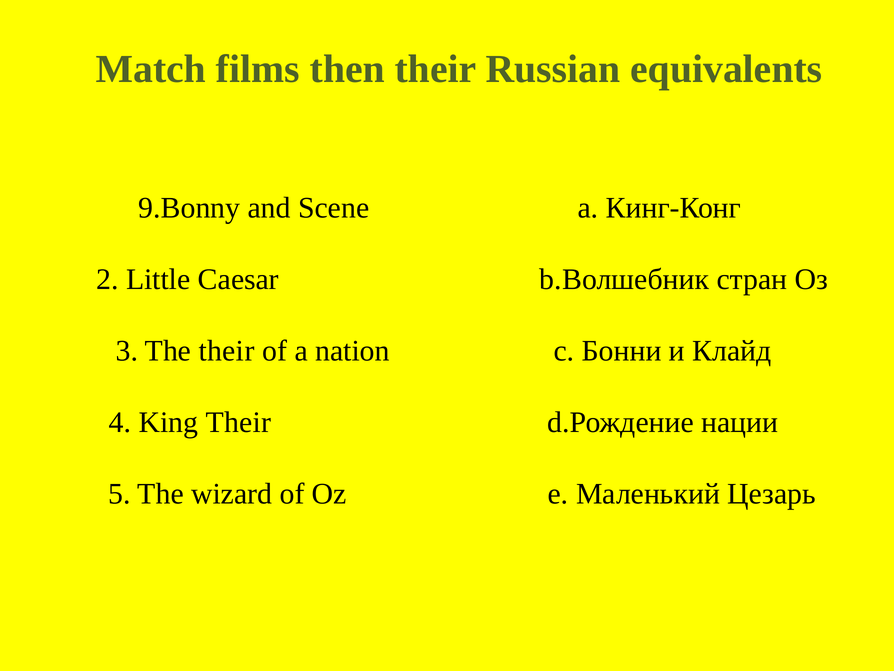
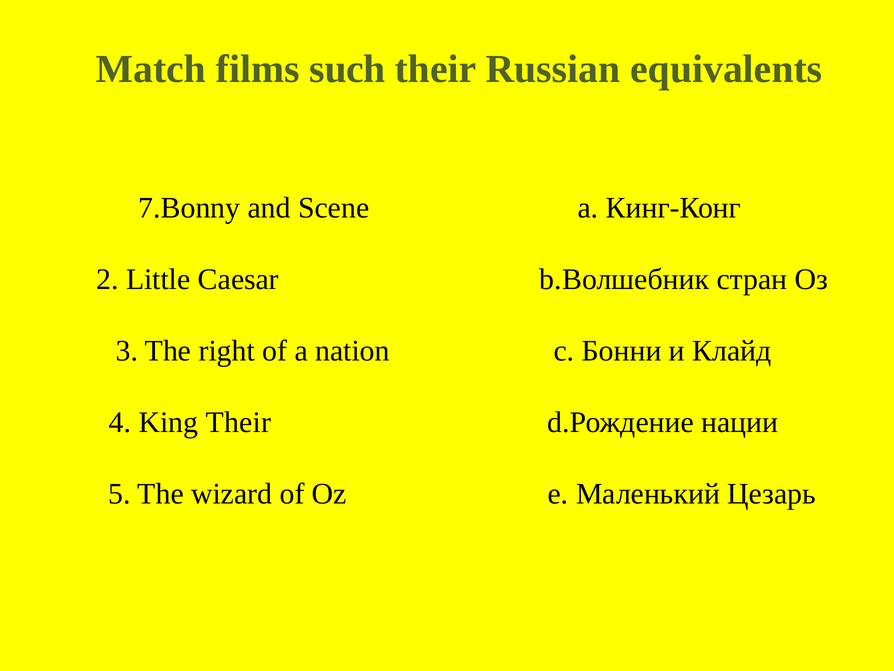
then: then -> such (347, 69)
9.Bonny: 9.Bonny -> 7.Bonny (189, 208)
The their: their -> right (227, 351)
